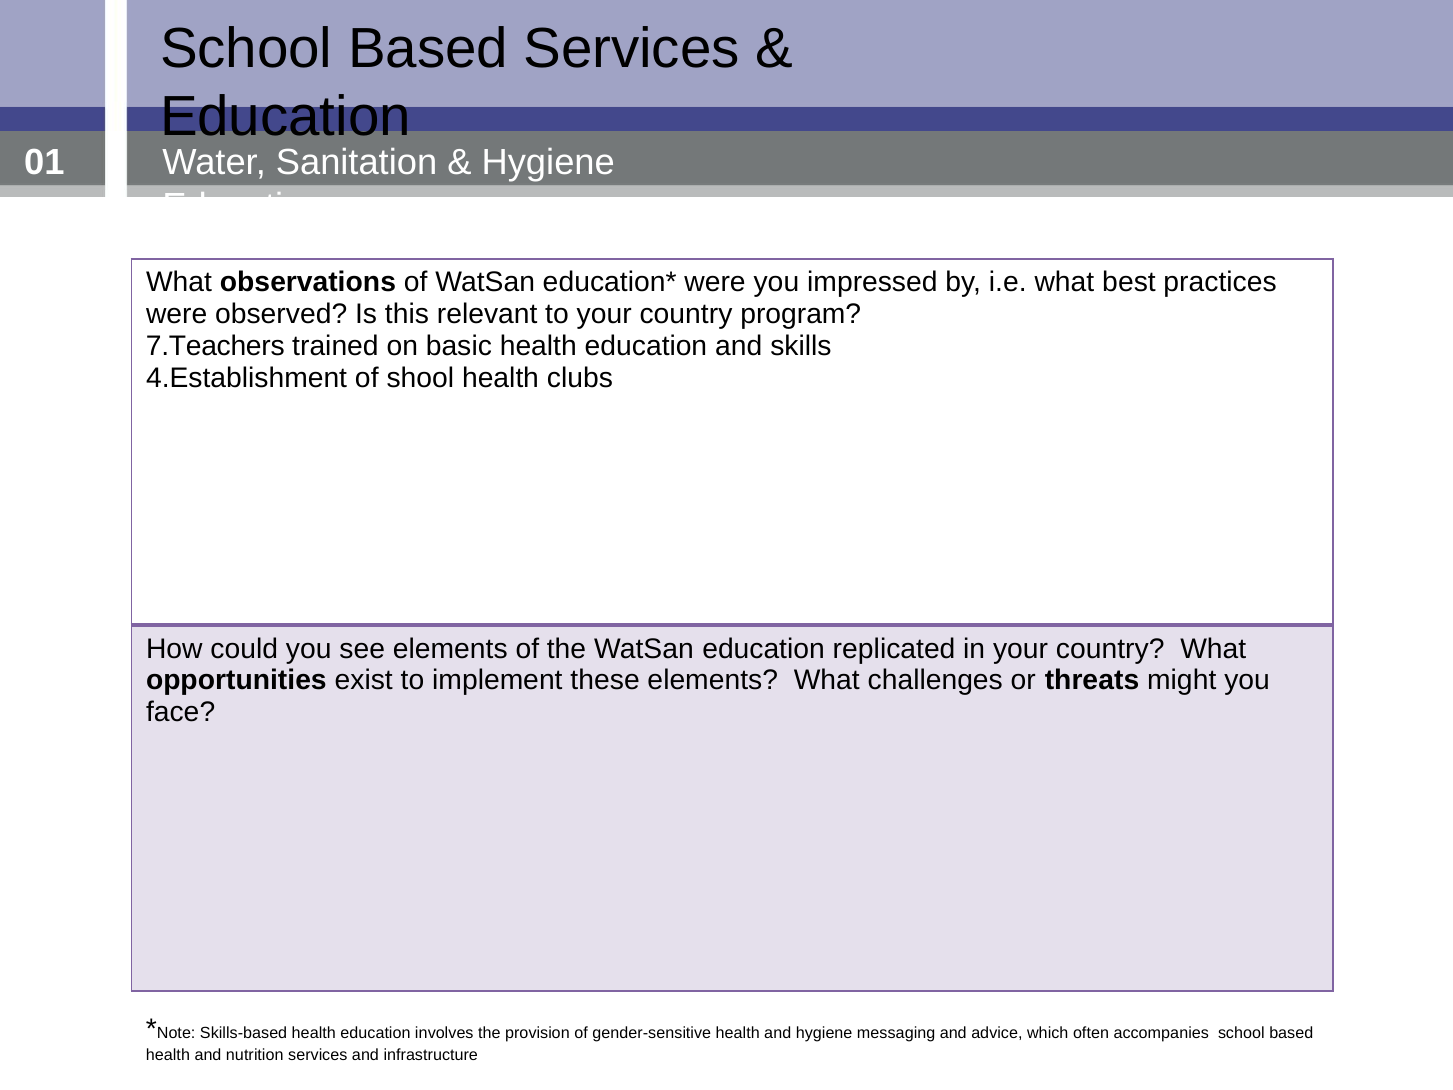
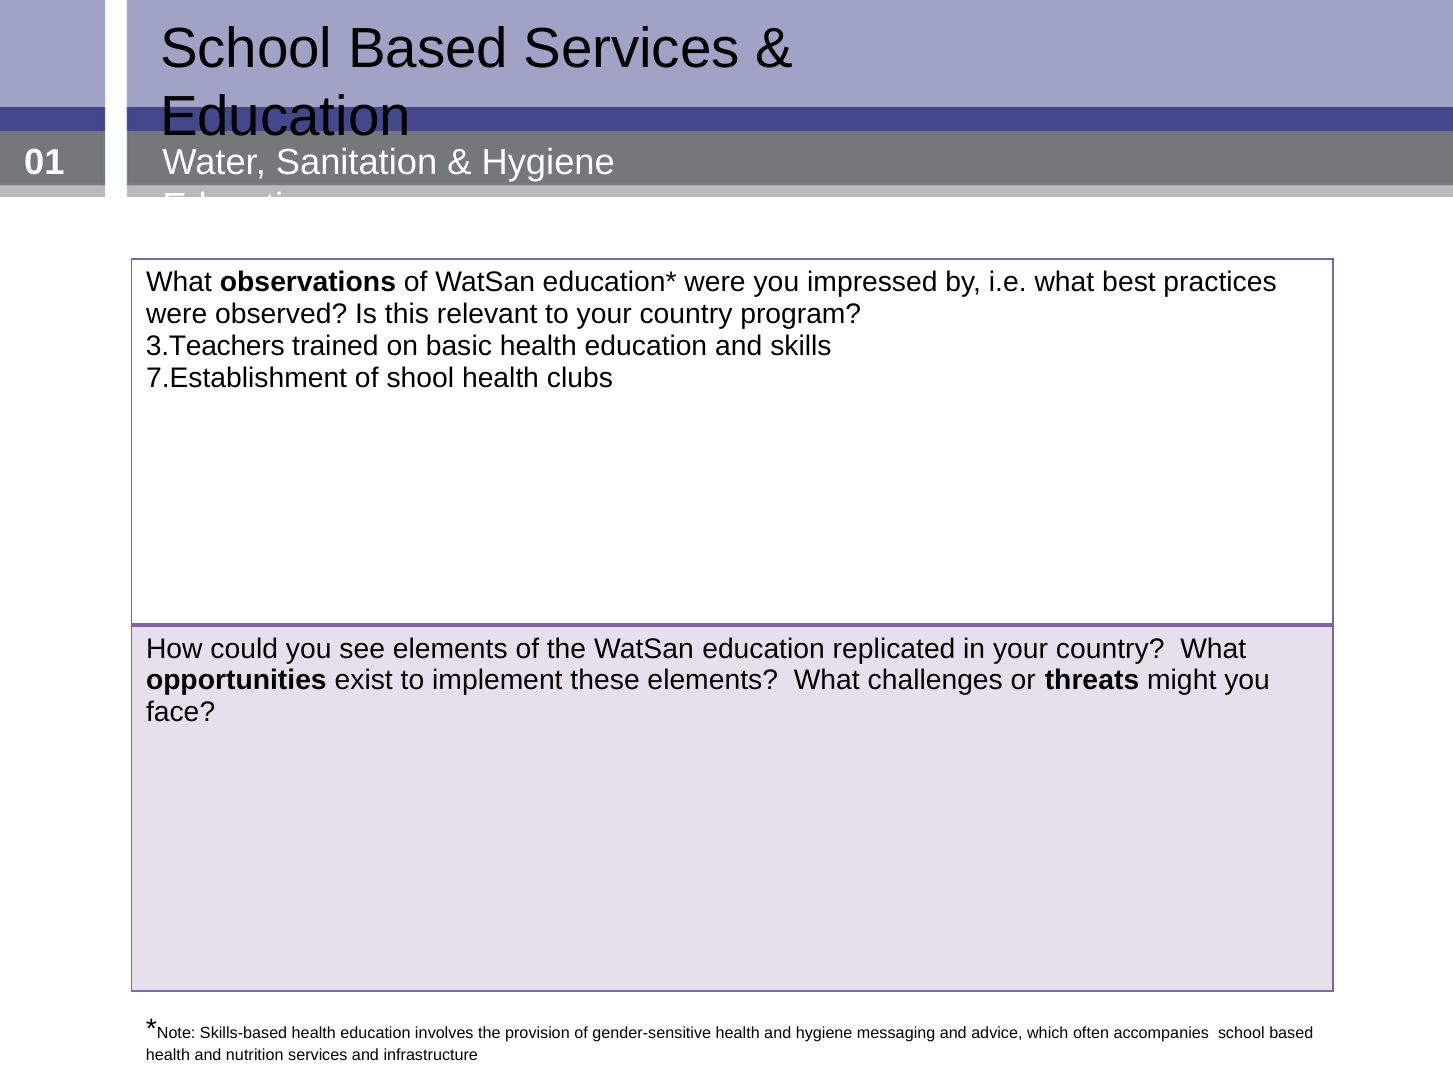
7.Teachers: 7.Teachers -> 3.Teachers (215, 346)
4.Establishment: 4.Establishment -> 7.Establishment (247, 378)
